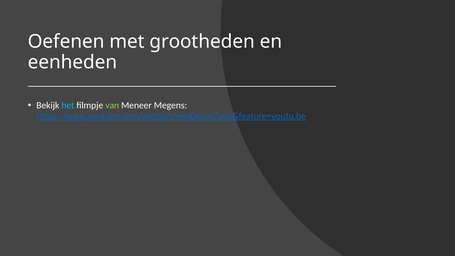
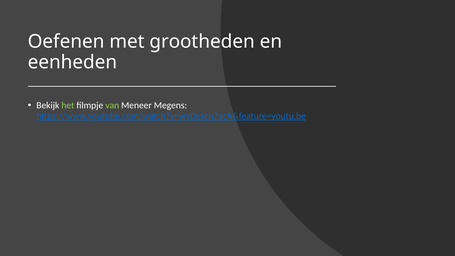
het colour: light blue -> light green (68, 105)
